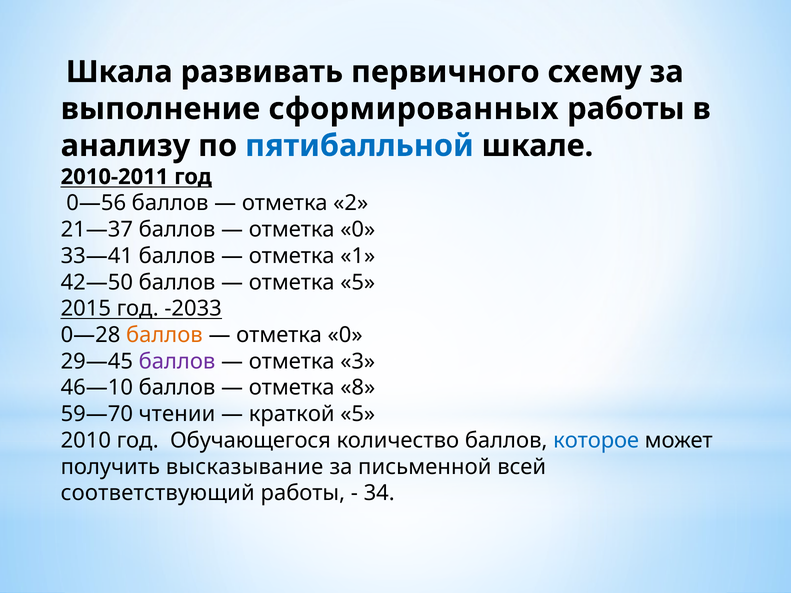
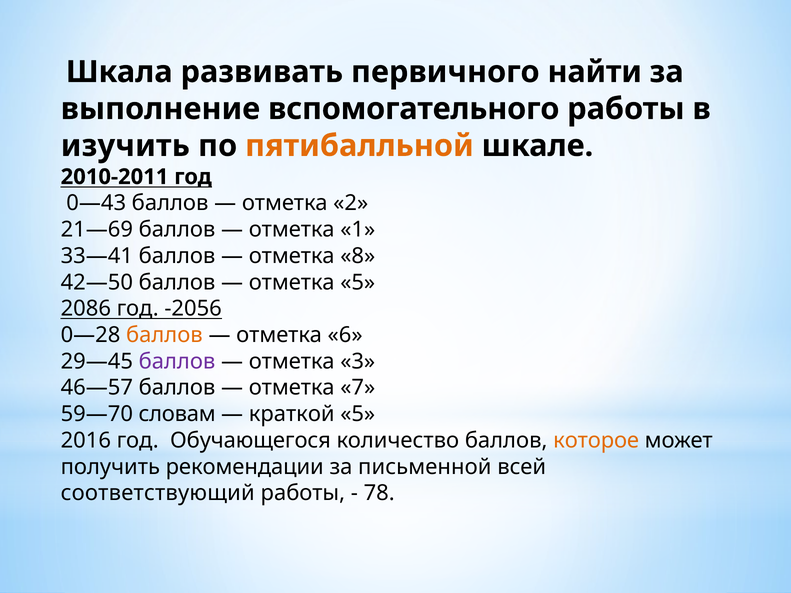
схему: схему -> найти (595, 72)
сформированных: сформированных -> вспомогательного (414, 109)
анализу: анализу -> изучить (125, 146)
пятибалльной colour: blue -> orange (359, 146)
0—56: 0—56 -> 0—43 (96, 203)
21—37: 21—37 -> 21—69 (97, 230)
0: 0 -> 1 (358, 230)
1: 1 -> 8 (358, 256)
2015: 2015 -> 2086 (86, 309)
-2033: -2033 -> -2056 (193, 309)
0: 0 -> 6 (345, 335)
46—10: 46—10 -> 46—57 (97, 388)
8: 8 -> 7 (358, 388)
чтении: чтении -> словам (177, 414)
2010: 2010 -> 2016 (86, 441)
которое colour: blue -> orange (596, 441)
высказывание: высказывание -> рекомендации (245, 467)
34: 34 -> 78 (379, 493)
